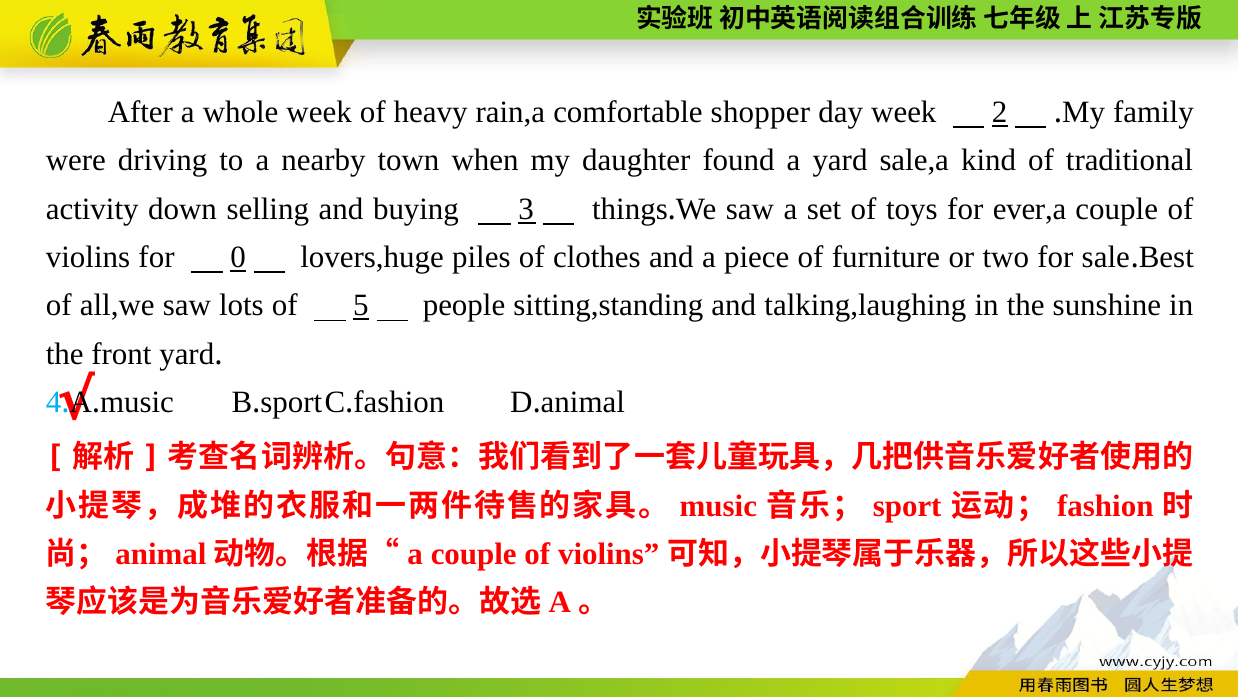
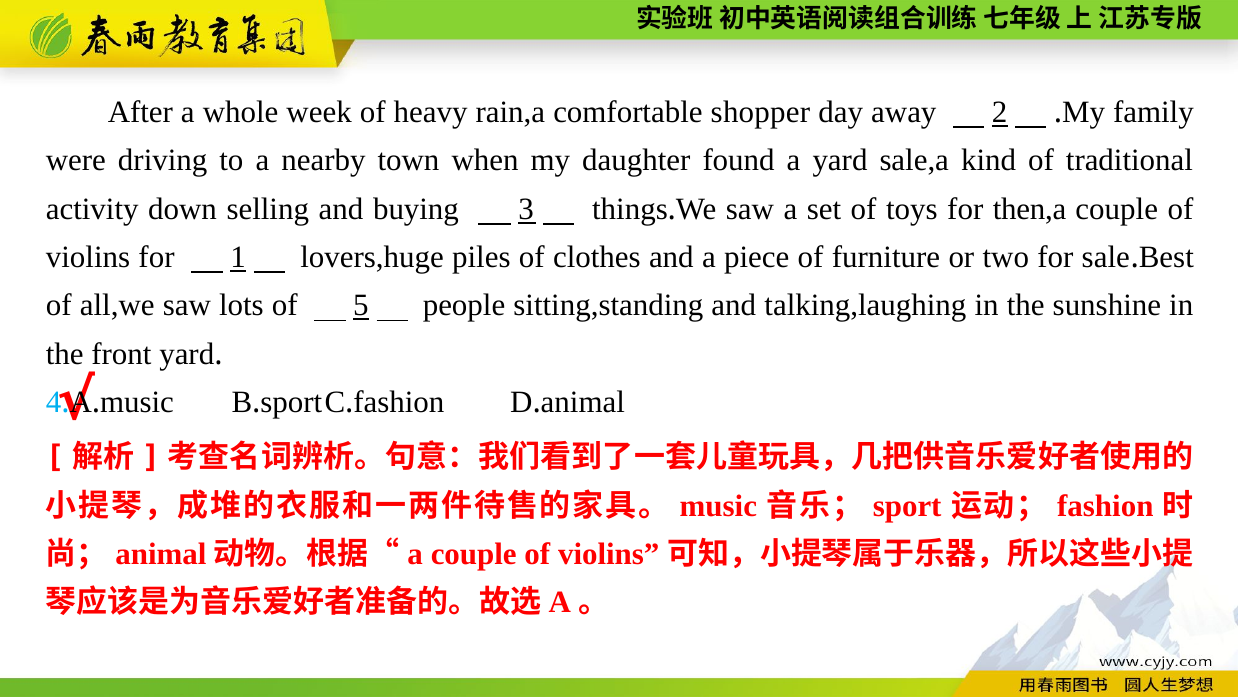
day week: week -> away (904, 112)
ever,a: ever,a -> then,a (1030, 209)
0: 0 -> 1 (238, 257)
